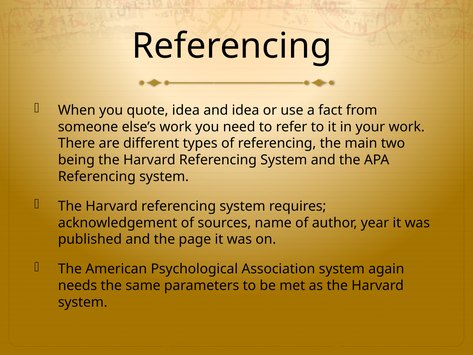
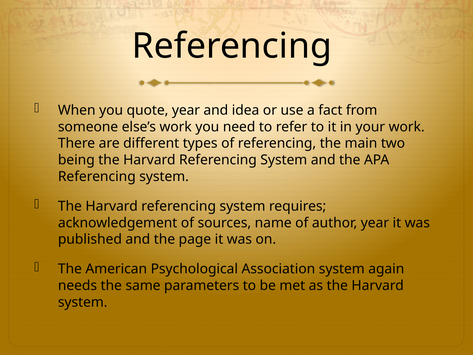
quote idea: idea -> year (186, 110)
